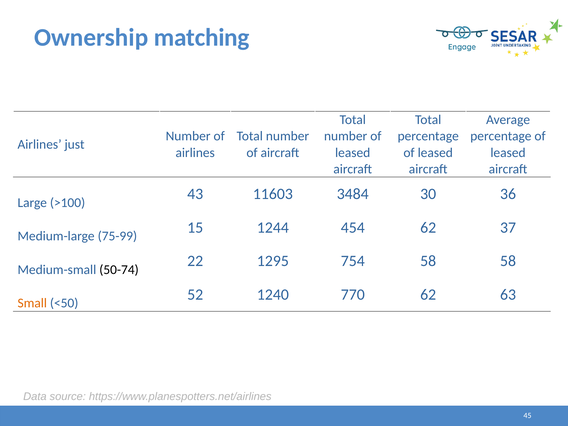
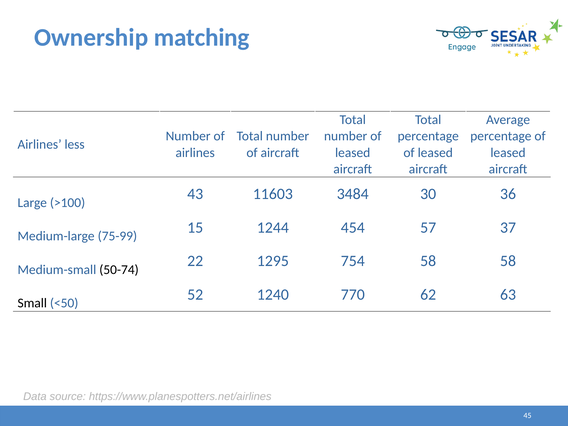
just: just -> less (75, 144)
454 62: 62 -> 57 (428, 228)
Small colour: orange -> black (32, 303)
